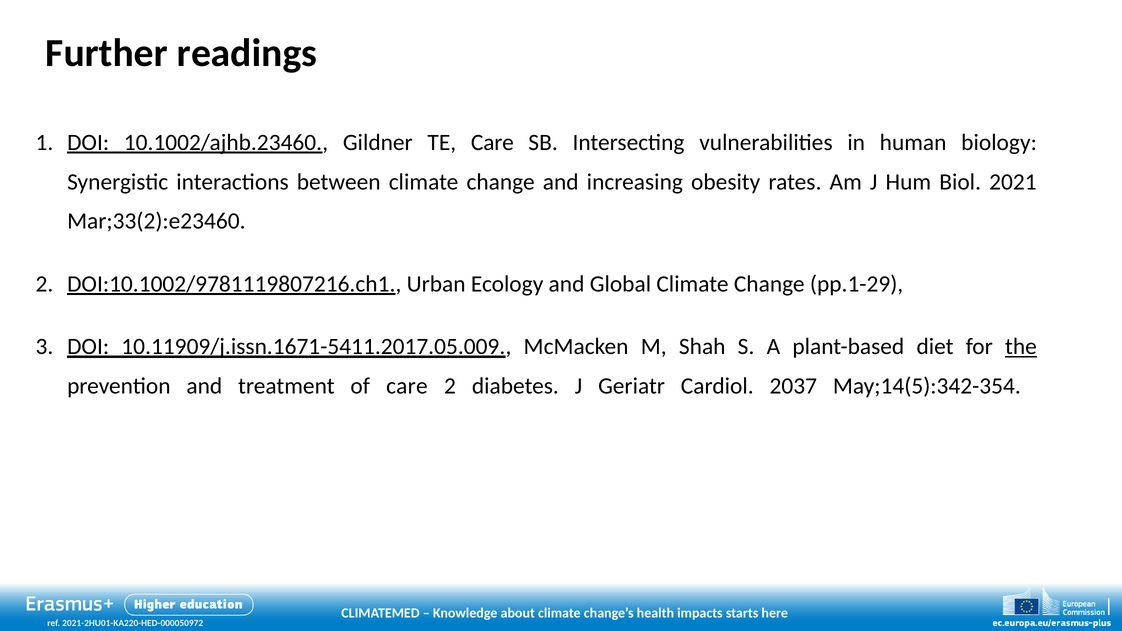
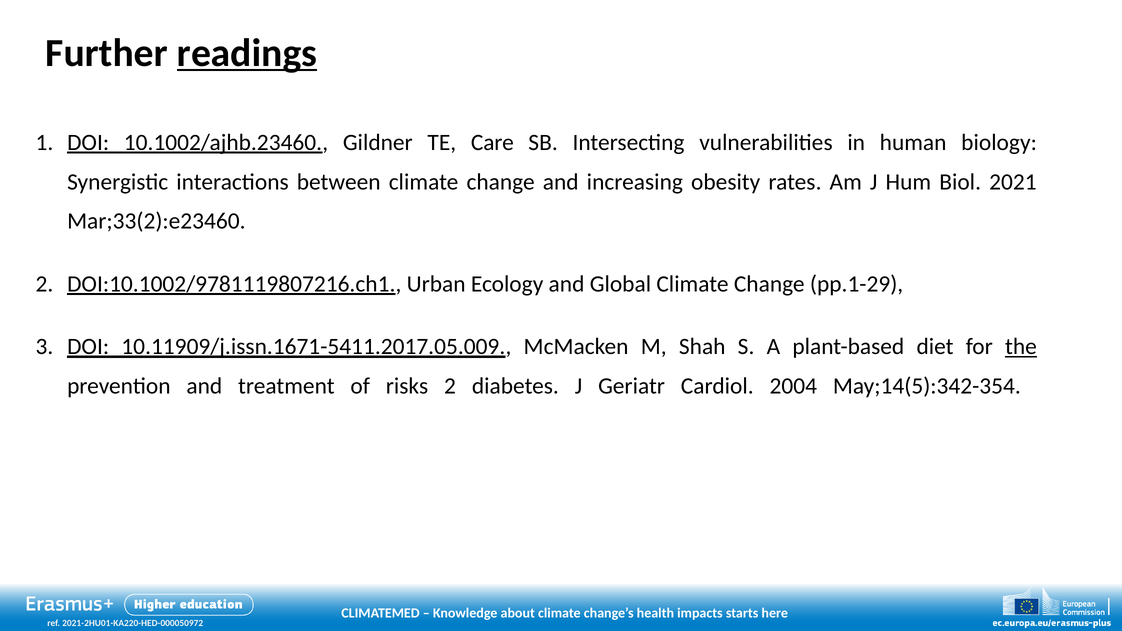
readings underline: none -> present (247, 53)
of care: care -> risks (407, 386)
2037: 2037 -> 2004 (793, 386)
